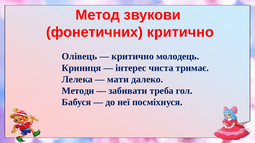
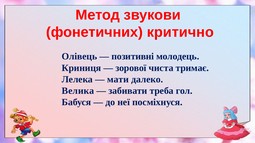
критично: критично -> позитивні (133, 57)
інтерес: інтерес -> зорової (131, 68)
Методи: Методи -> Велика (78, 91)
